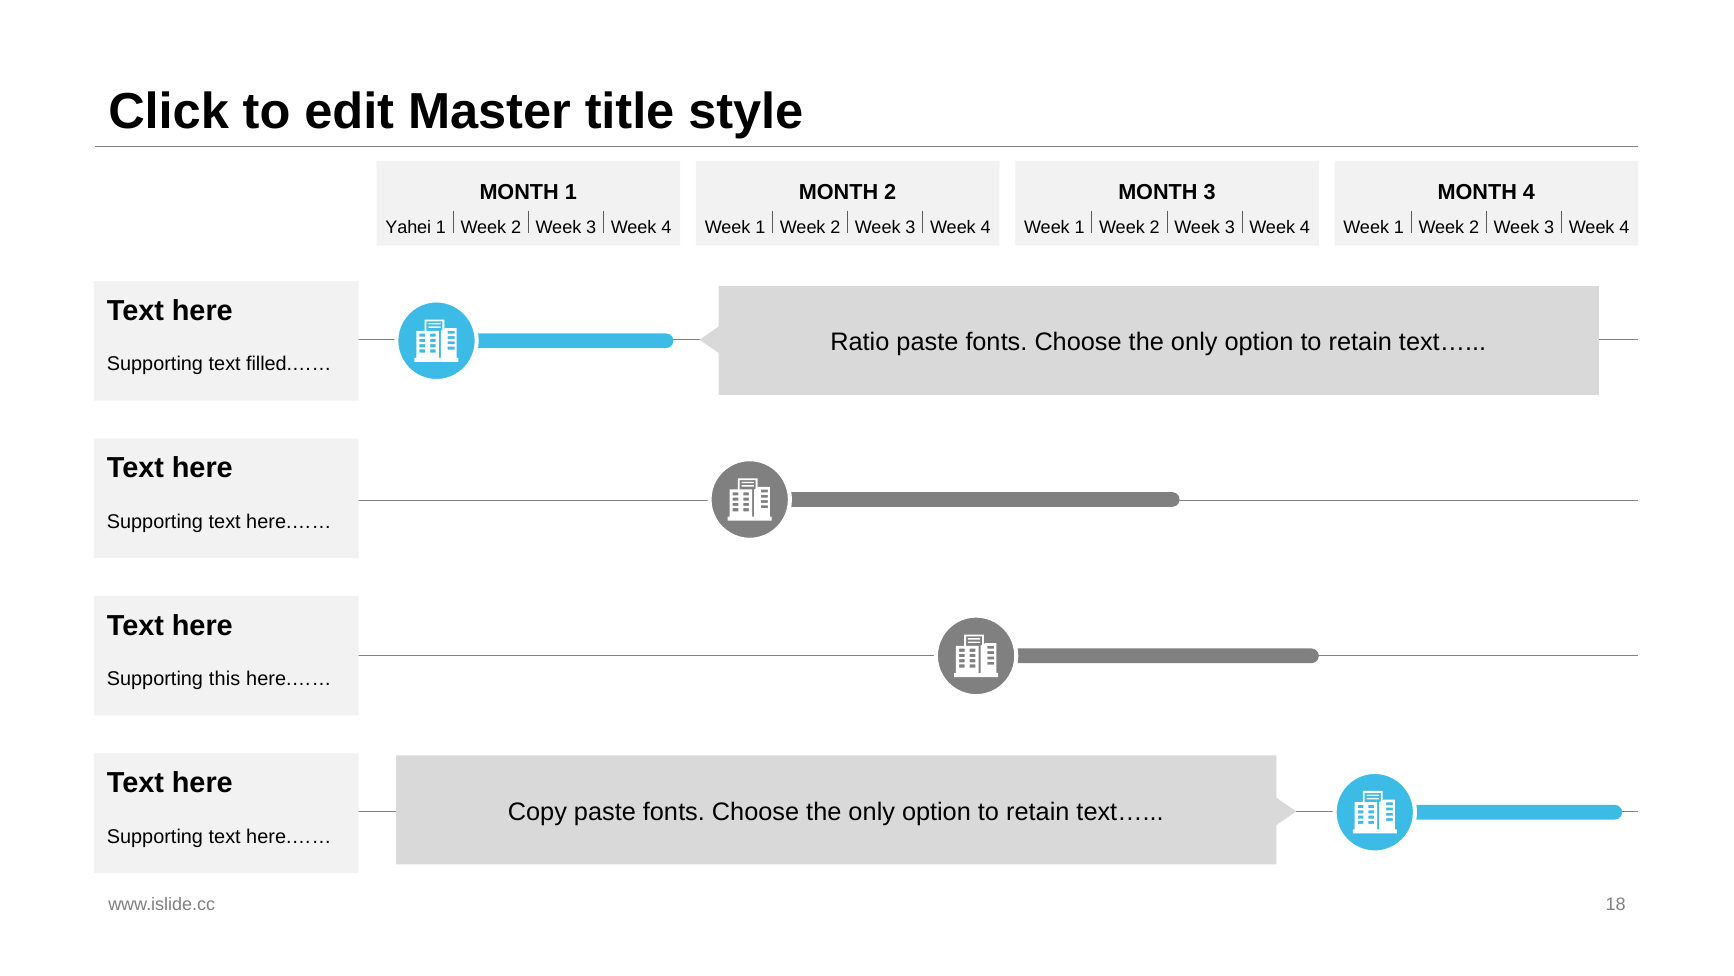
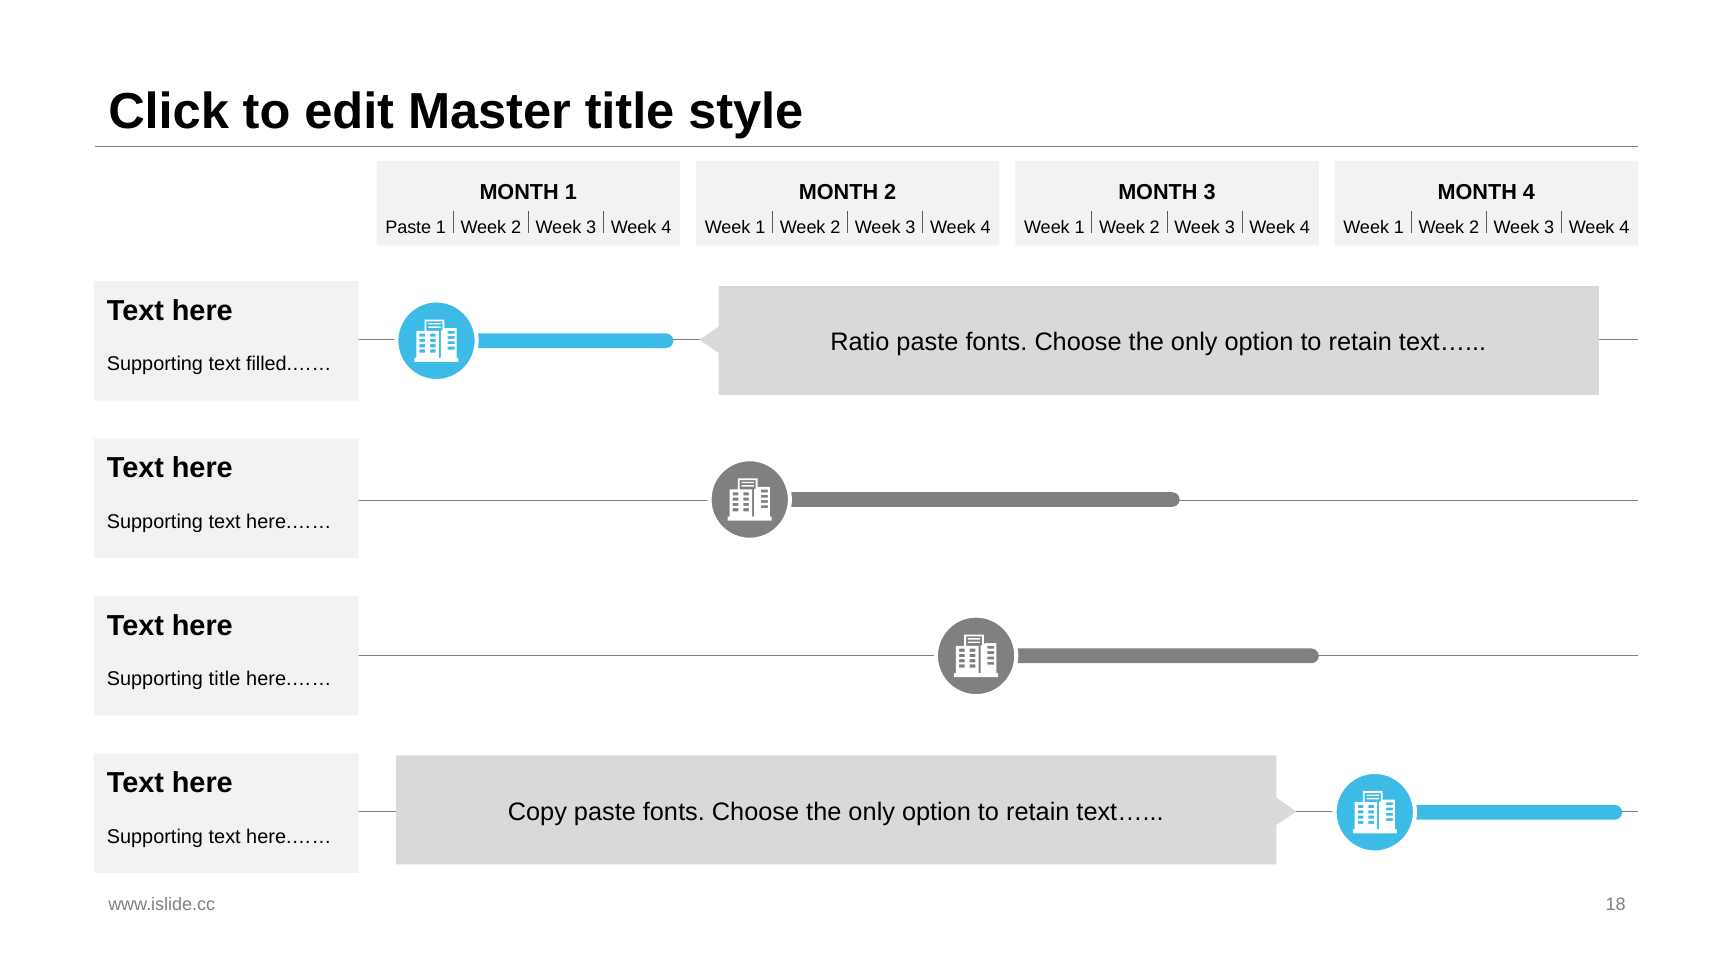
Yahei: Yahei -> Paste (408, 227)
Supporting this: this -> title (225, 679)
